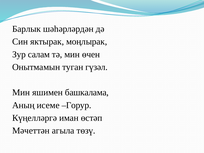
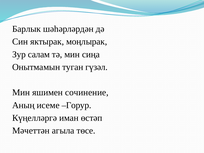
өчен: өчен -> сиңа (91, 54)
башкалама: башкалама -> сочинение (87, 92)
төзү: төзү -> төсе (86, 131)
